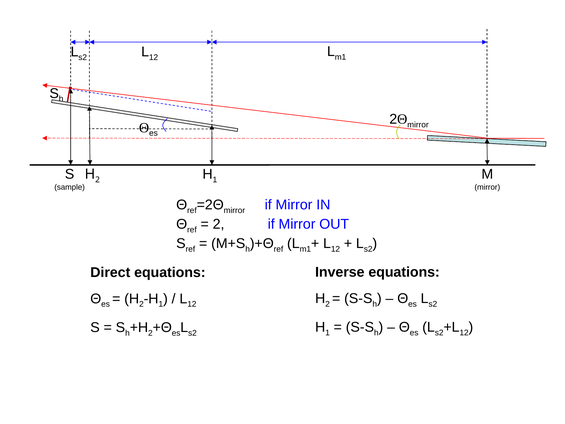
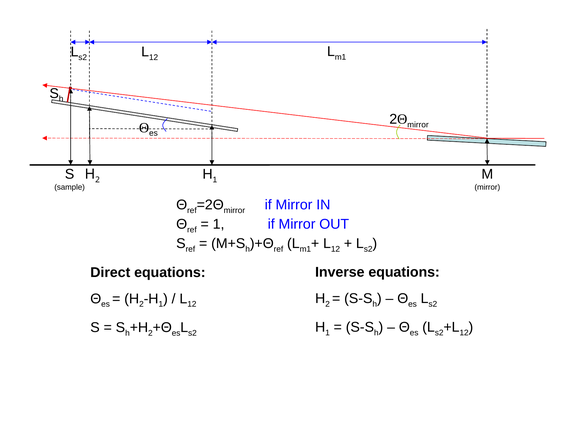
2: 2 -> 1 (219, 224)
